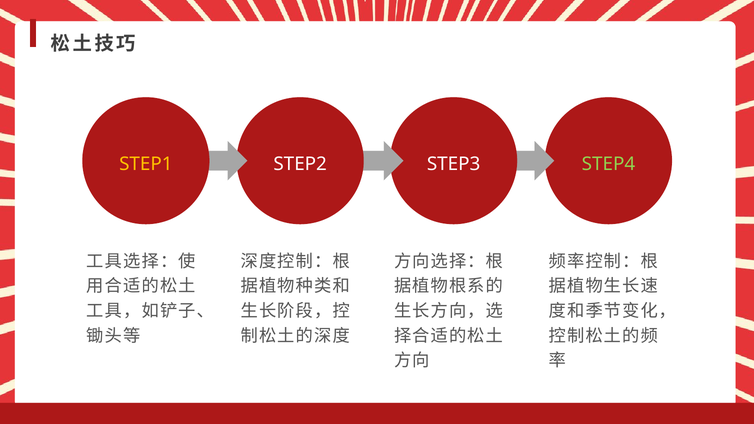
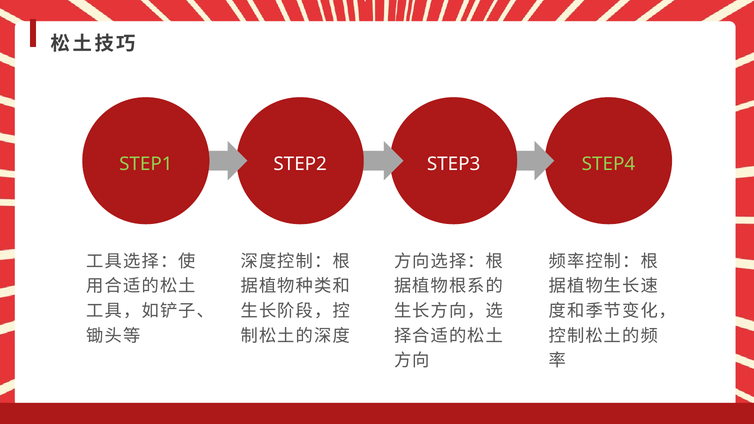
STEP1 colour: yellow -> light green (146, 164)
